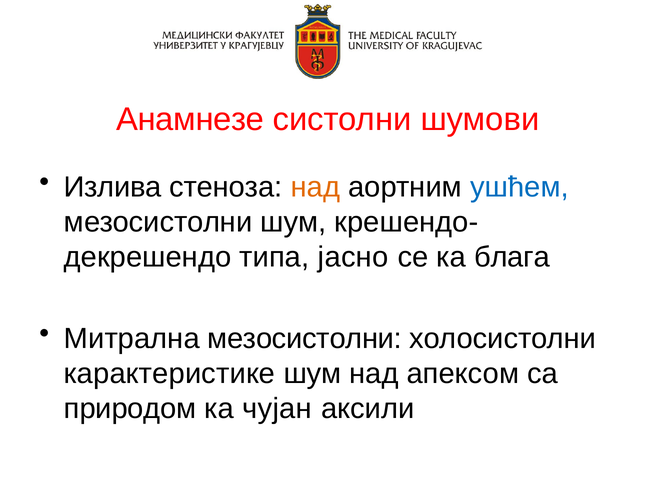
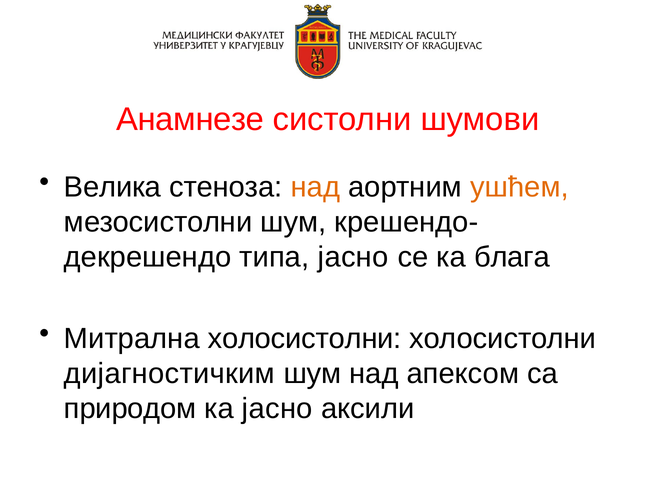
Излива: Излива -> Велика (112, 187)
ушћем colour: blue -> orange (519, 187)
Митрална мезосистолни: мезосистолни -> холосистолни (305, 339)
карактеристике: карактеристике -> дијагностичким (169, 374)
ка чујан: чујан -> јасно (277, 409)
